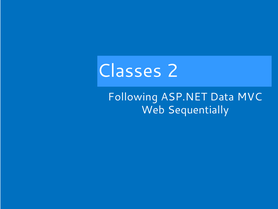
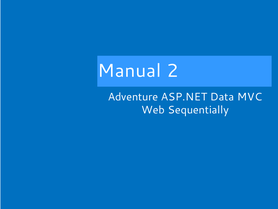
Classes: Classes -> Manual (129, 71)
Following: Following -> Adventure (133, 97)
